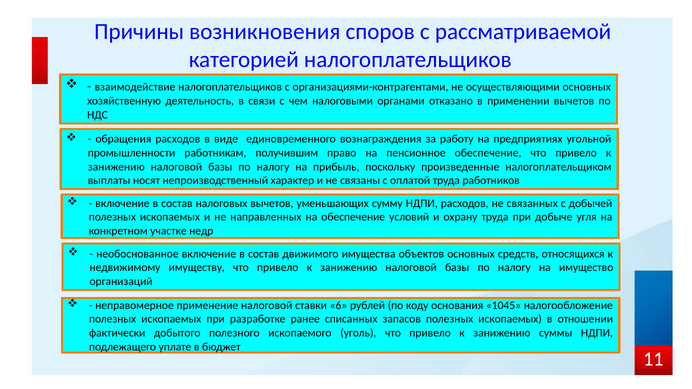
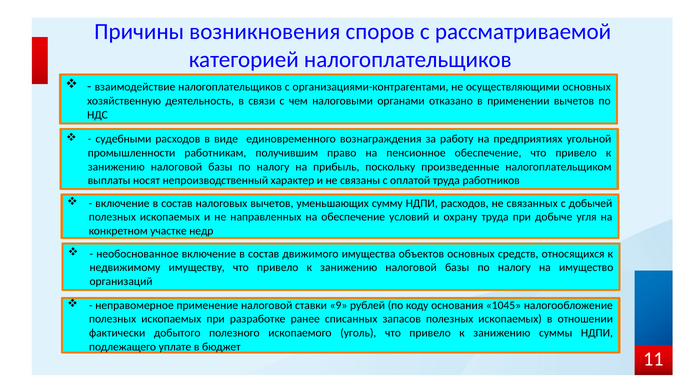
обращения: обращения -> судебными (123, 139)
6: 6 -> 9 (339, 305)
